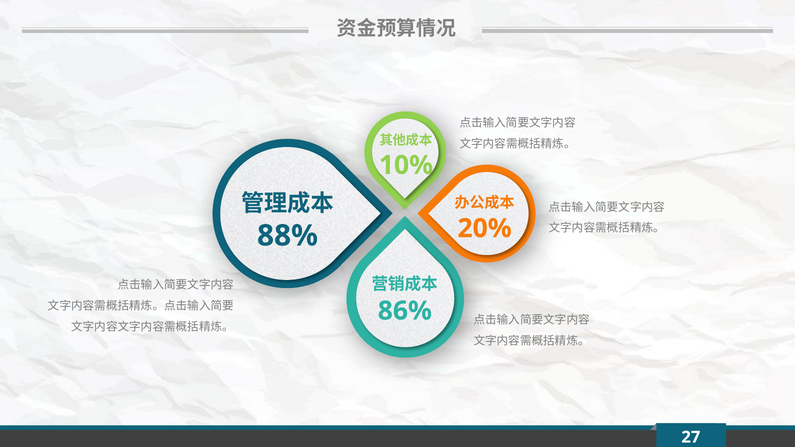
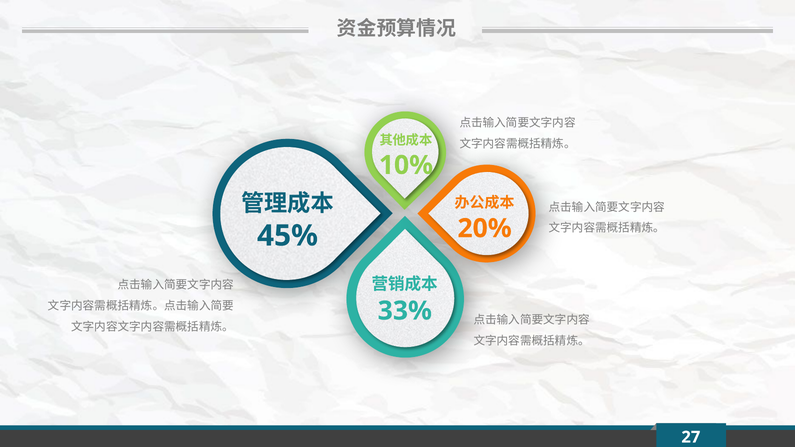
88%: 88% -> 45% (287, 236)
86%: 86% -> 33% (405, 311)
